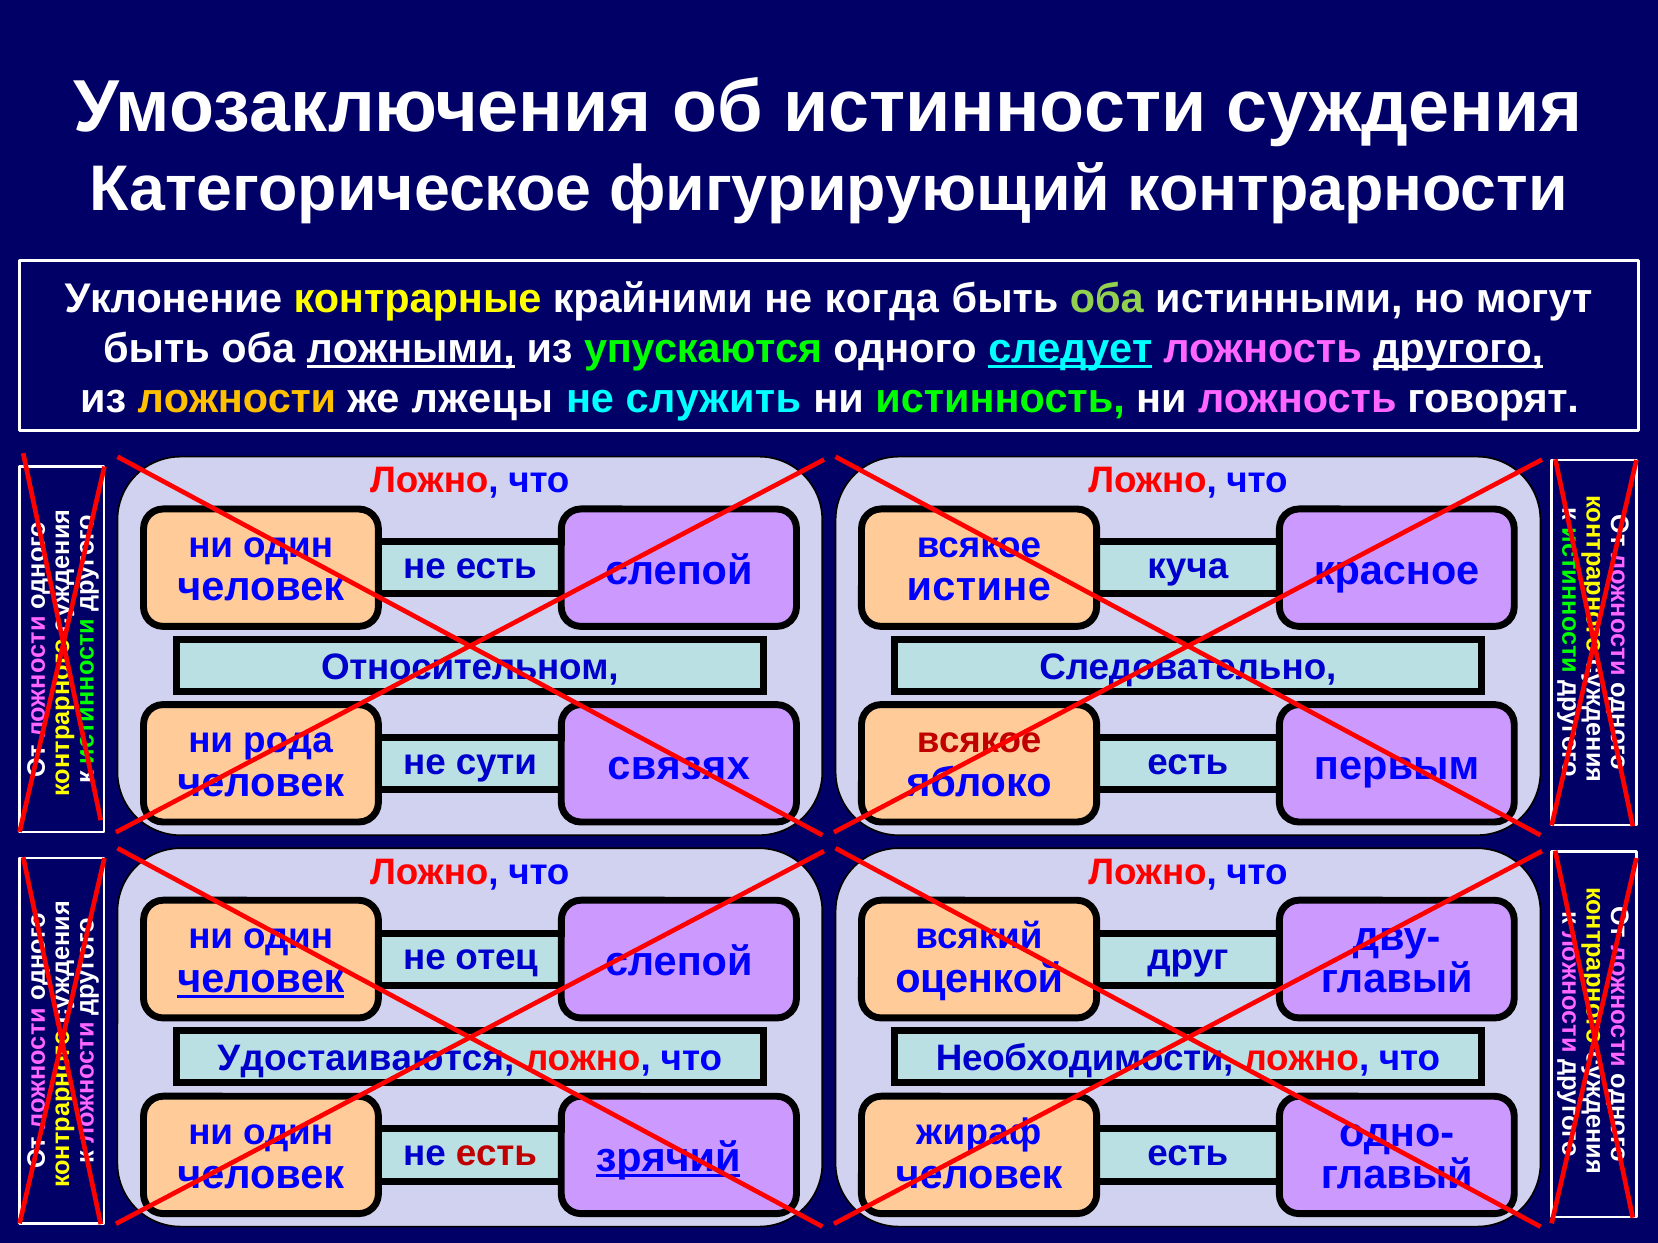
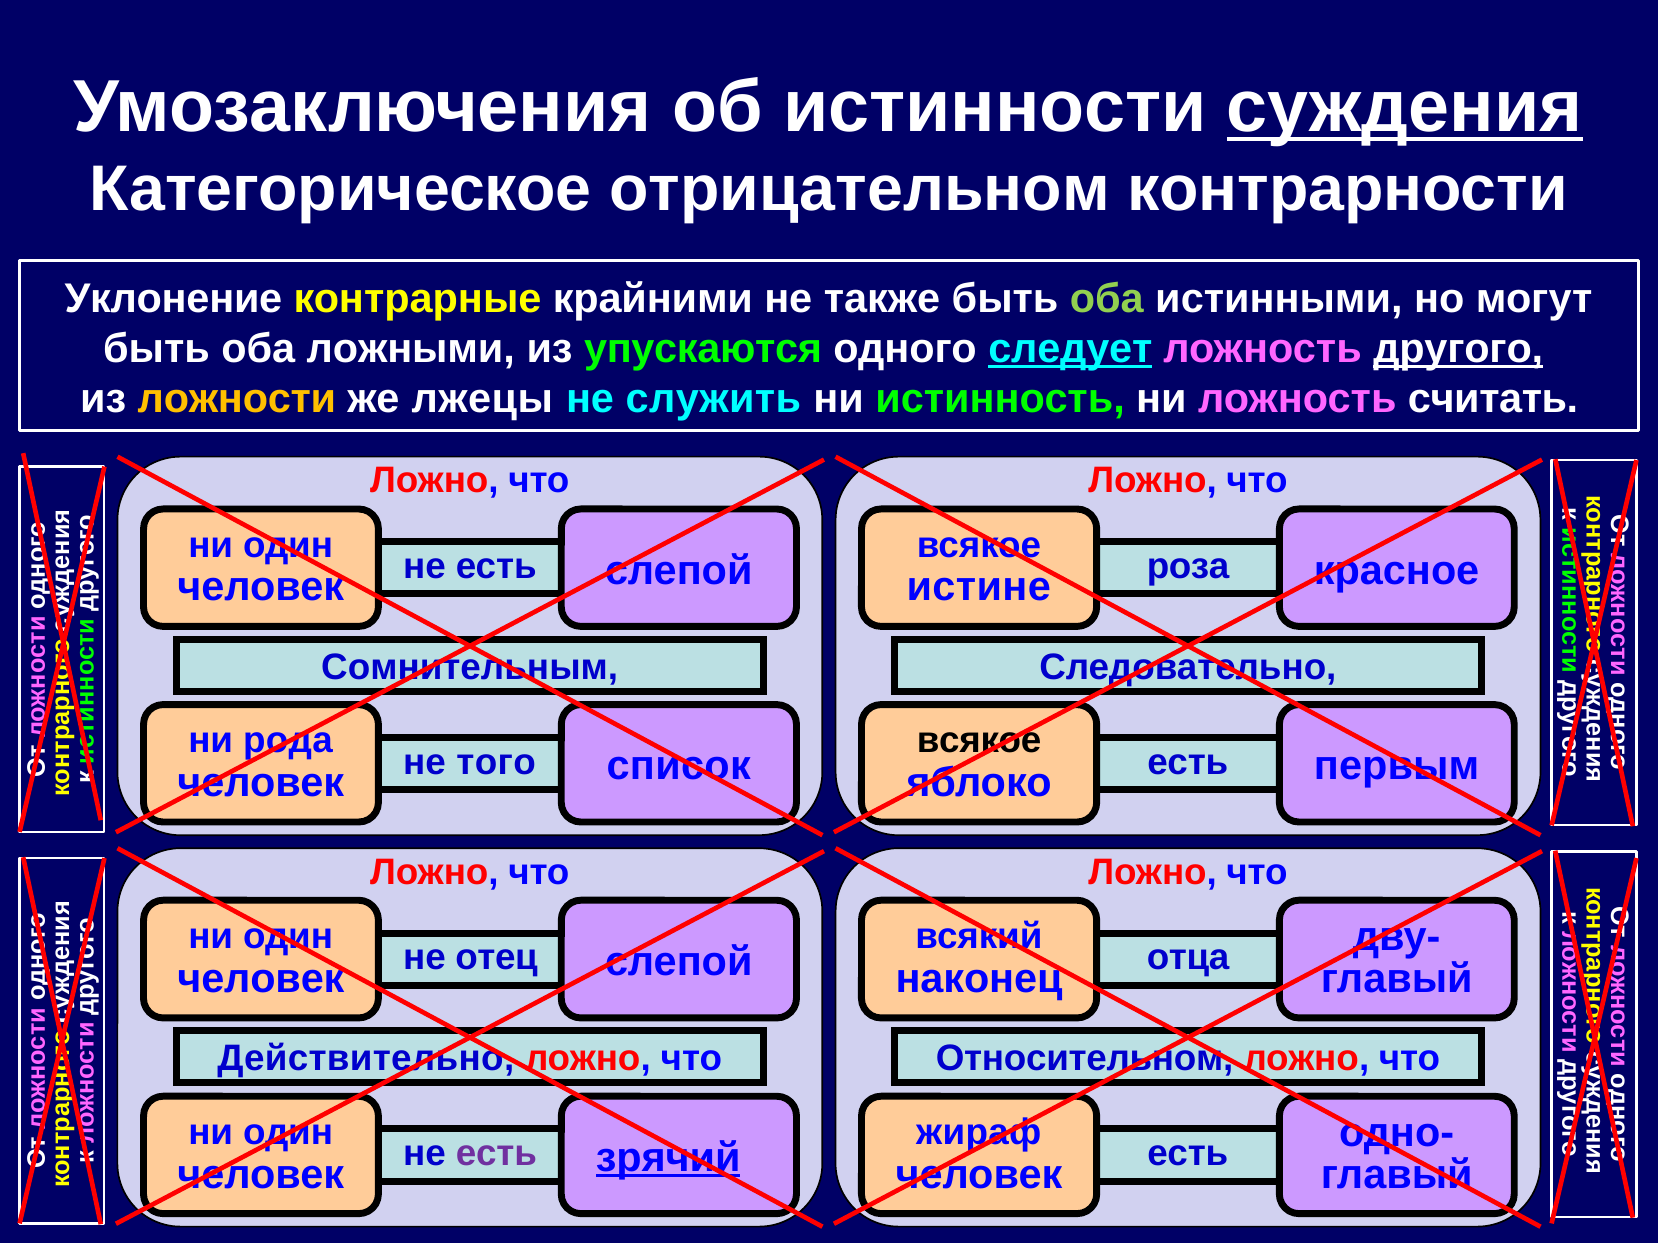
суждения underline: none -> present (1405, 107)
фигурирующий: фигурирующий -> отрицательном (860, 189)
когда: когда -> также (882, 299)
ложными underline: present -> none (411, 349)
говорят: говорят -> считать (1493, 399)
куча: куча -> роза (1188, 566)
Относительном: Относительном -> Сомнительным (470, 667)
всякое colour: red -> black (979, 741)
сути: сути -> того (496, 762)
связях: связях -> список (679, 766)
друг: друг -> отца (1188, 958)
человек underline: present -> none (261, 979)
оценкой: оценкой -> наконец (979, 979)
Удостаиваются: Удостаиваются -> Действительно (366, 1059)
Необходимости: Необходимости -> Относительном (1085, 1059)
есть colour: red -> purple (496, 1154)
